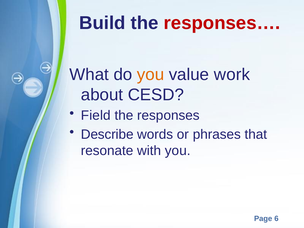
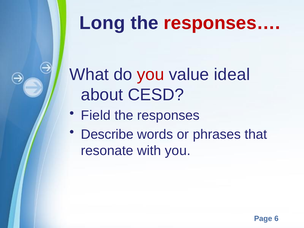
Build: Build -> Long (102, 23)
you colour: orange -> red (151, 75)
work: work -> ideal (232, 75)
